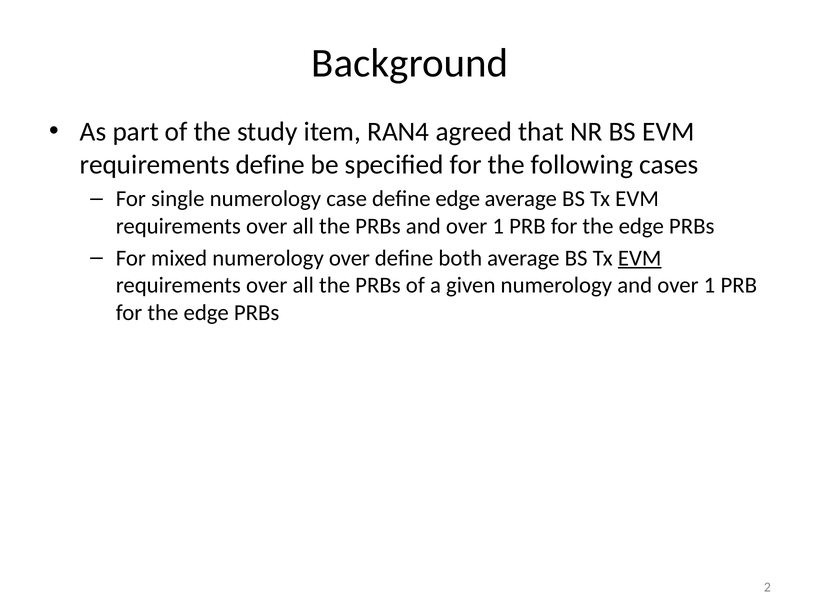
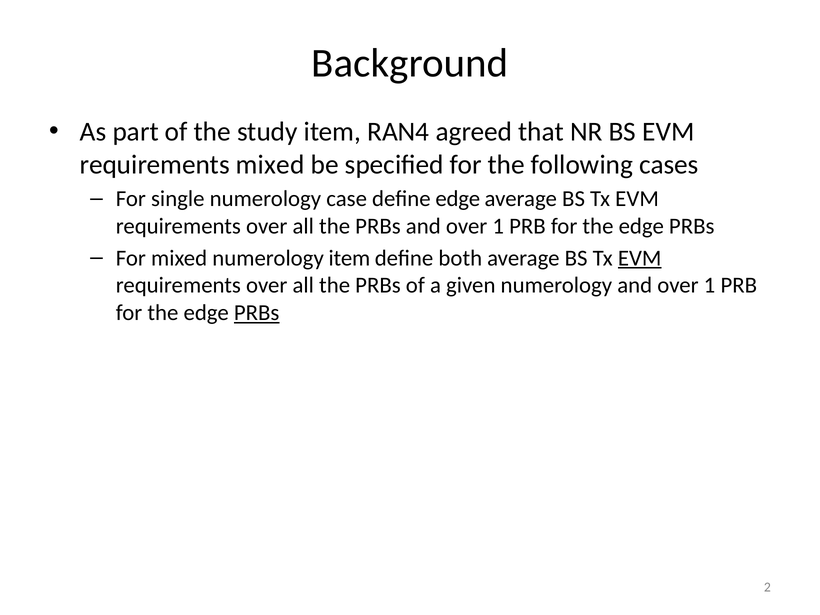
requirements define: define -> mixed (270, 165)
numerology over: over -> item (349, 258)
PRBs underline: none -> present (257, 313)
